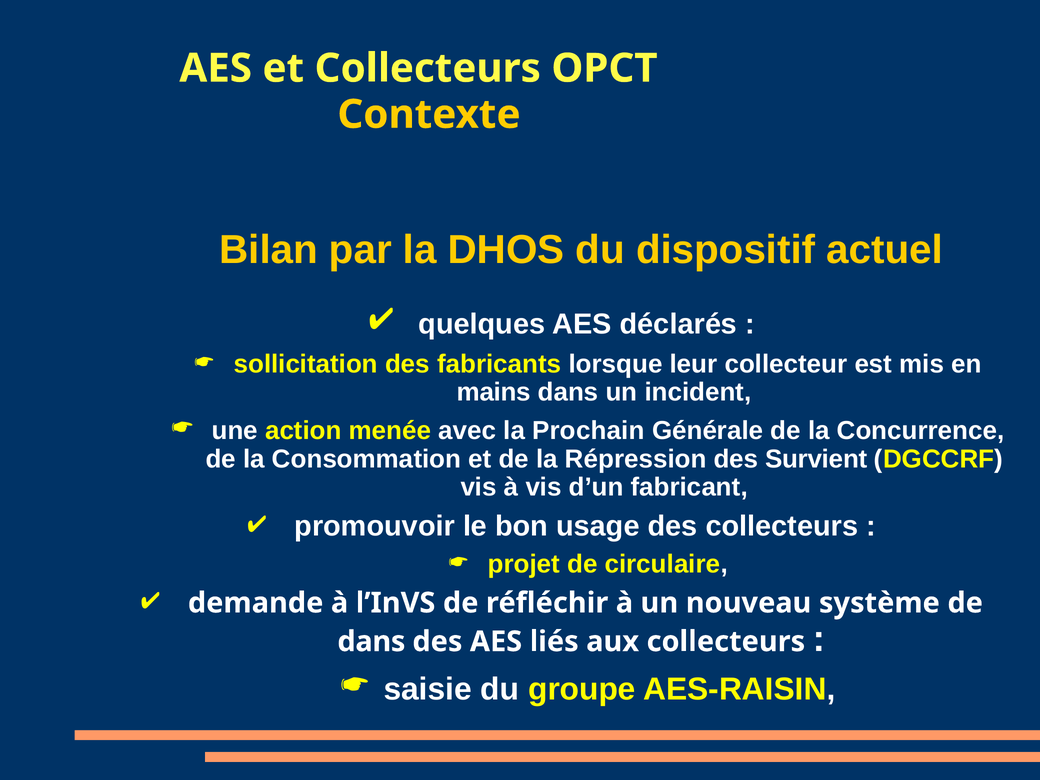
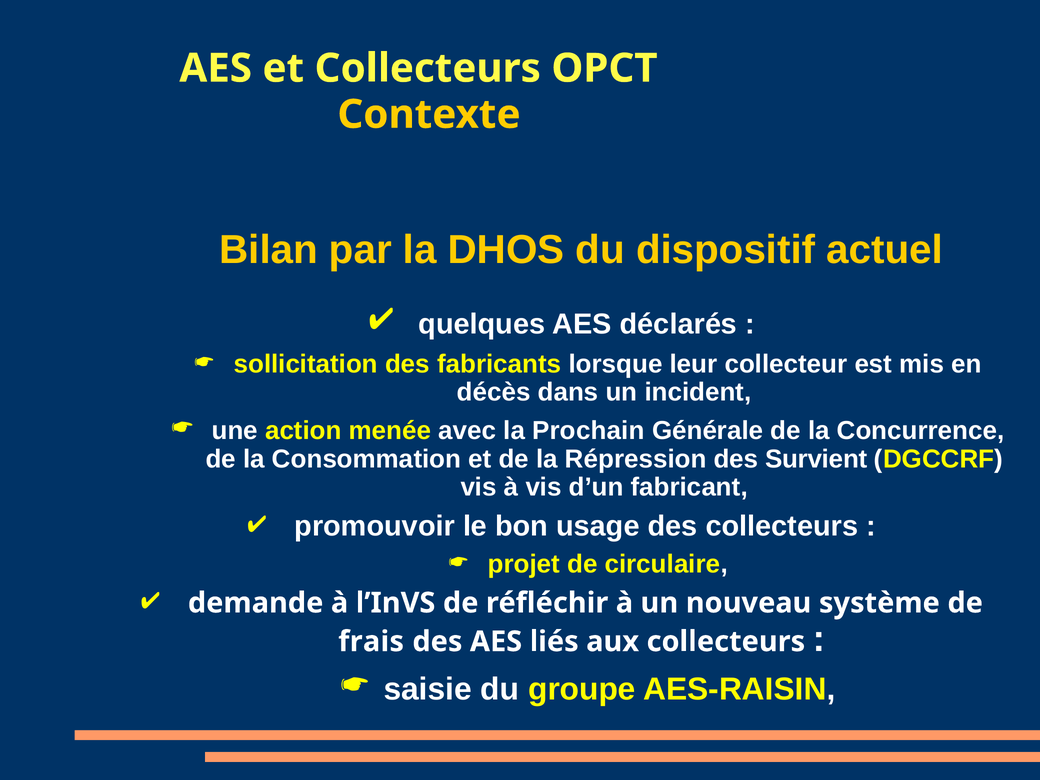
mains: mains -> décès (494, 392)
dans: dans -> frais (371, 642)
